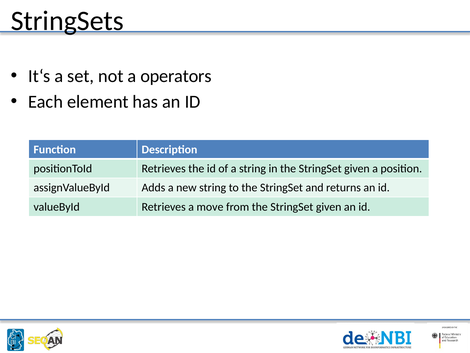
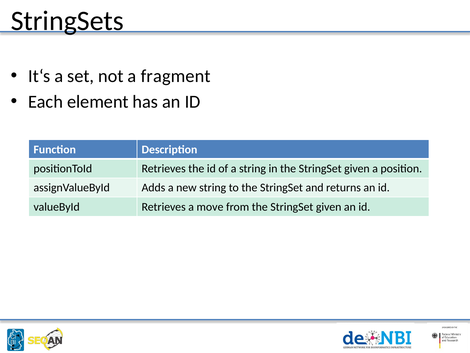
operators: operators -> fragment (176, 76)
